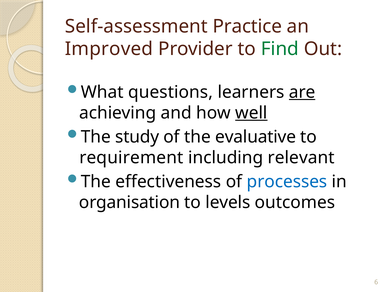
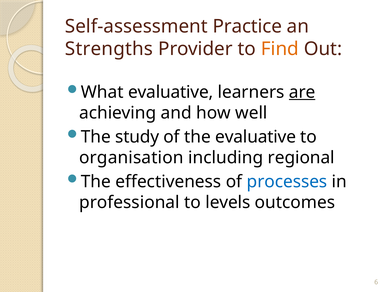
Improved: Improved -> Strengths (109, 49)
Find colour: green -> orange (280, 49)
What questions: questions -> evaluative (171, 92)
well underline: present -> none (251, 113)
requirement: requirement -> organisation (131, 157)
relevant: relevant -> regional (301, 157)
organisation: organisation -> professional (129, 202)
